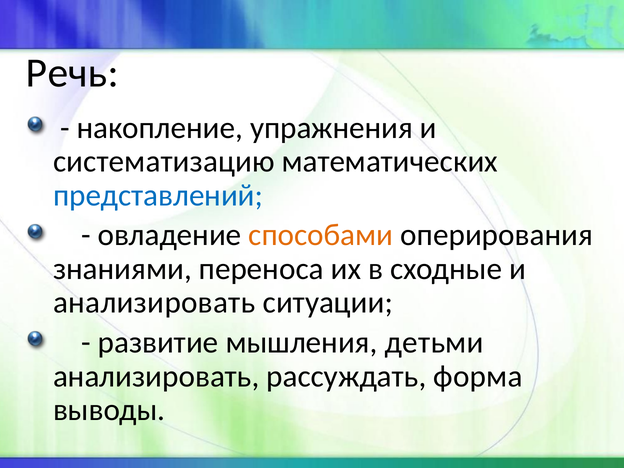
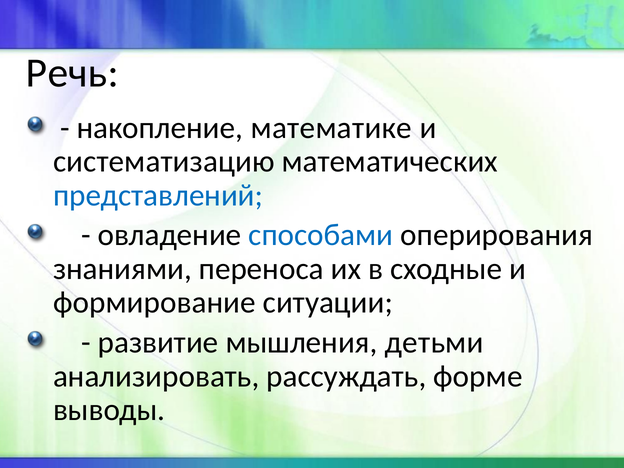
упражнения: упражнения -> математике (331, 128)
способами colour: orange -> blue (321, 235)
анализировать: анализировать -> формирование (154, 303)
форма: форма -> форме (478, 376)
